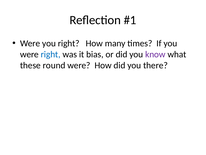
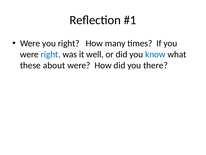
bias: bias -> well (95, 54)
know colour: purple -> blue (155, 54)
round: round -> about (54, 65)
